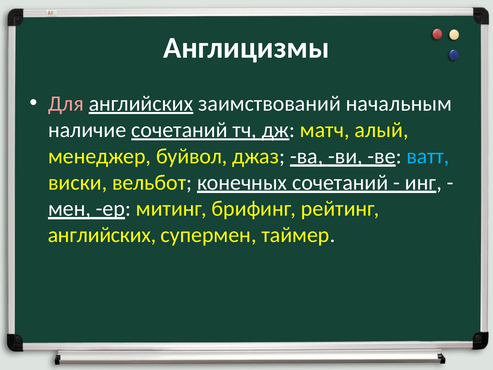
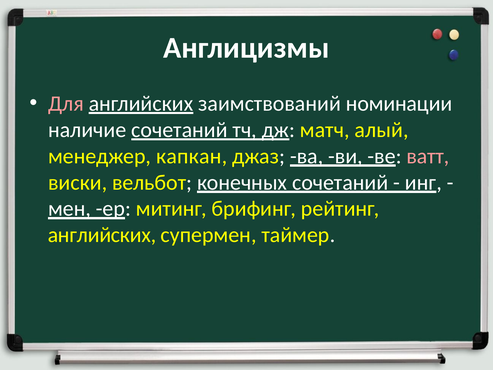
начальным: начальным -> номинации (399, 103)
буйвол: буйвол -> капкан (192, 156)
ватт colour: light blue -> pink (428, 156)
